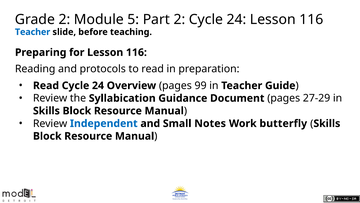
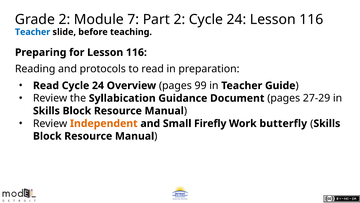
5: 5 -> 7 (133, 19)
Independent colour: blue -> orange (104, 123)
Notes: Notes -> Firefly (210, 123)
